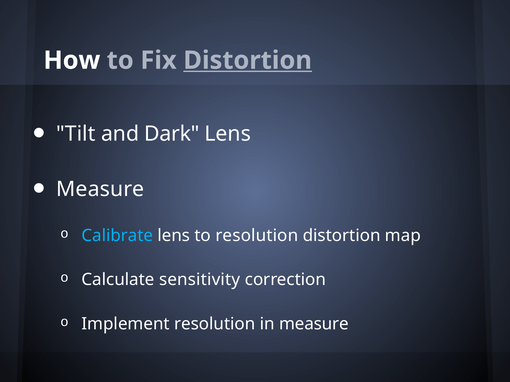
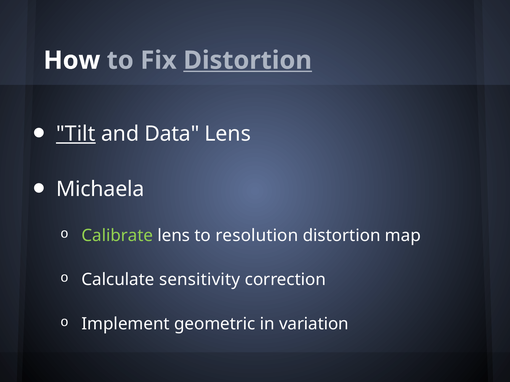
Tilt underline: none -> present (76, 134)
Dark: Dark -> Data (172, 134)
Measure: Measure -> Michaela (100, 189)
Calibrate colour: light blue -> light green (117, 236)
Implement resolution: resolution -> geometric (215, 324)
in measure: measure -> variation (314, 324)
